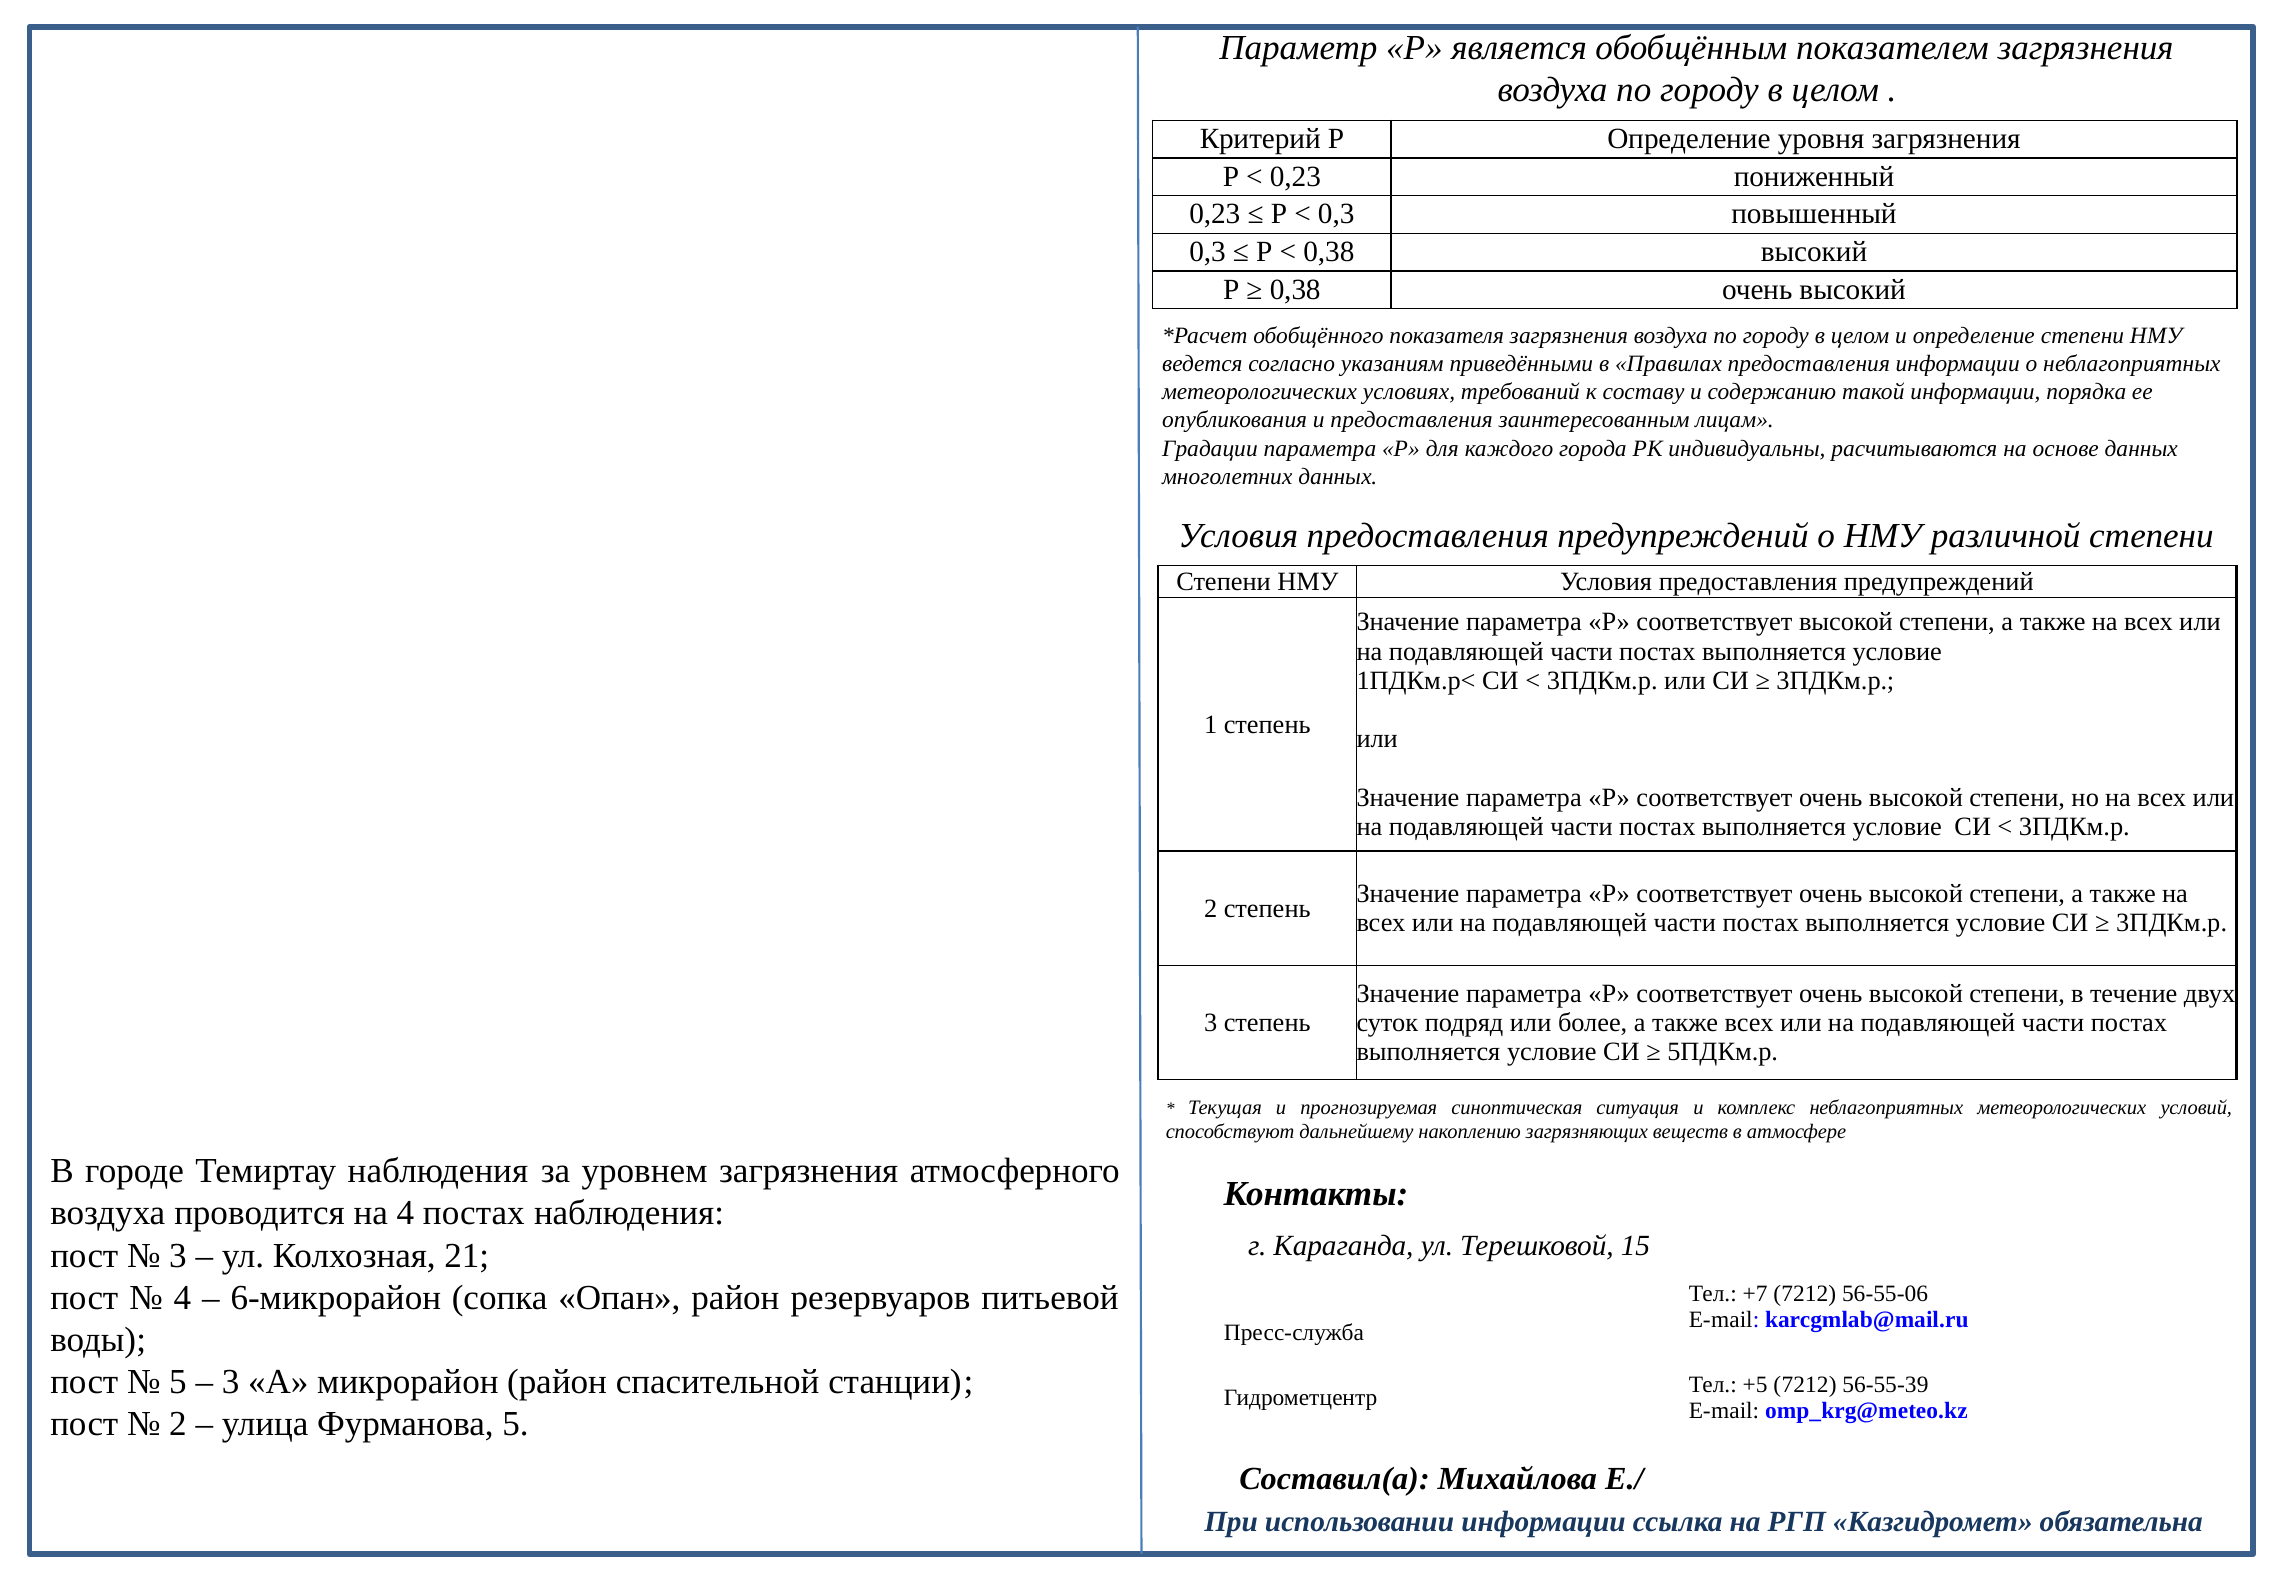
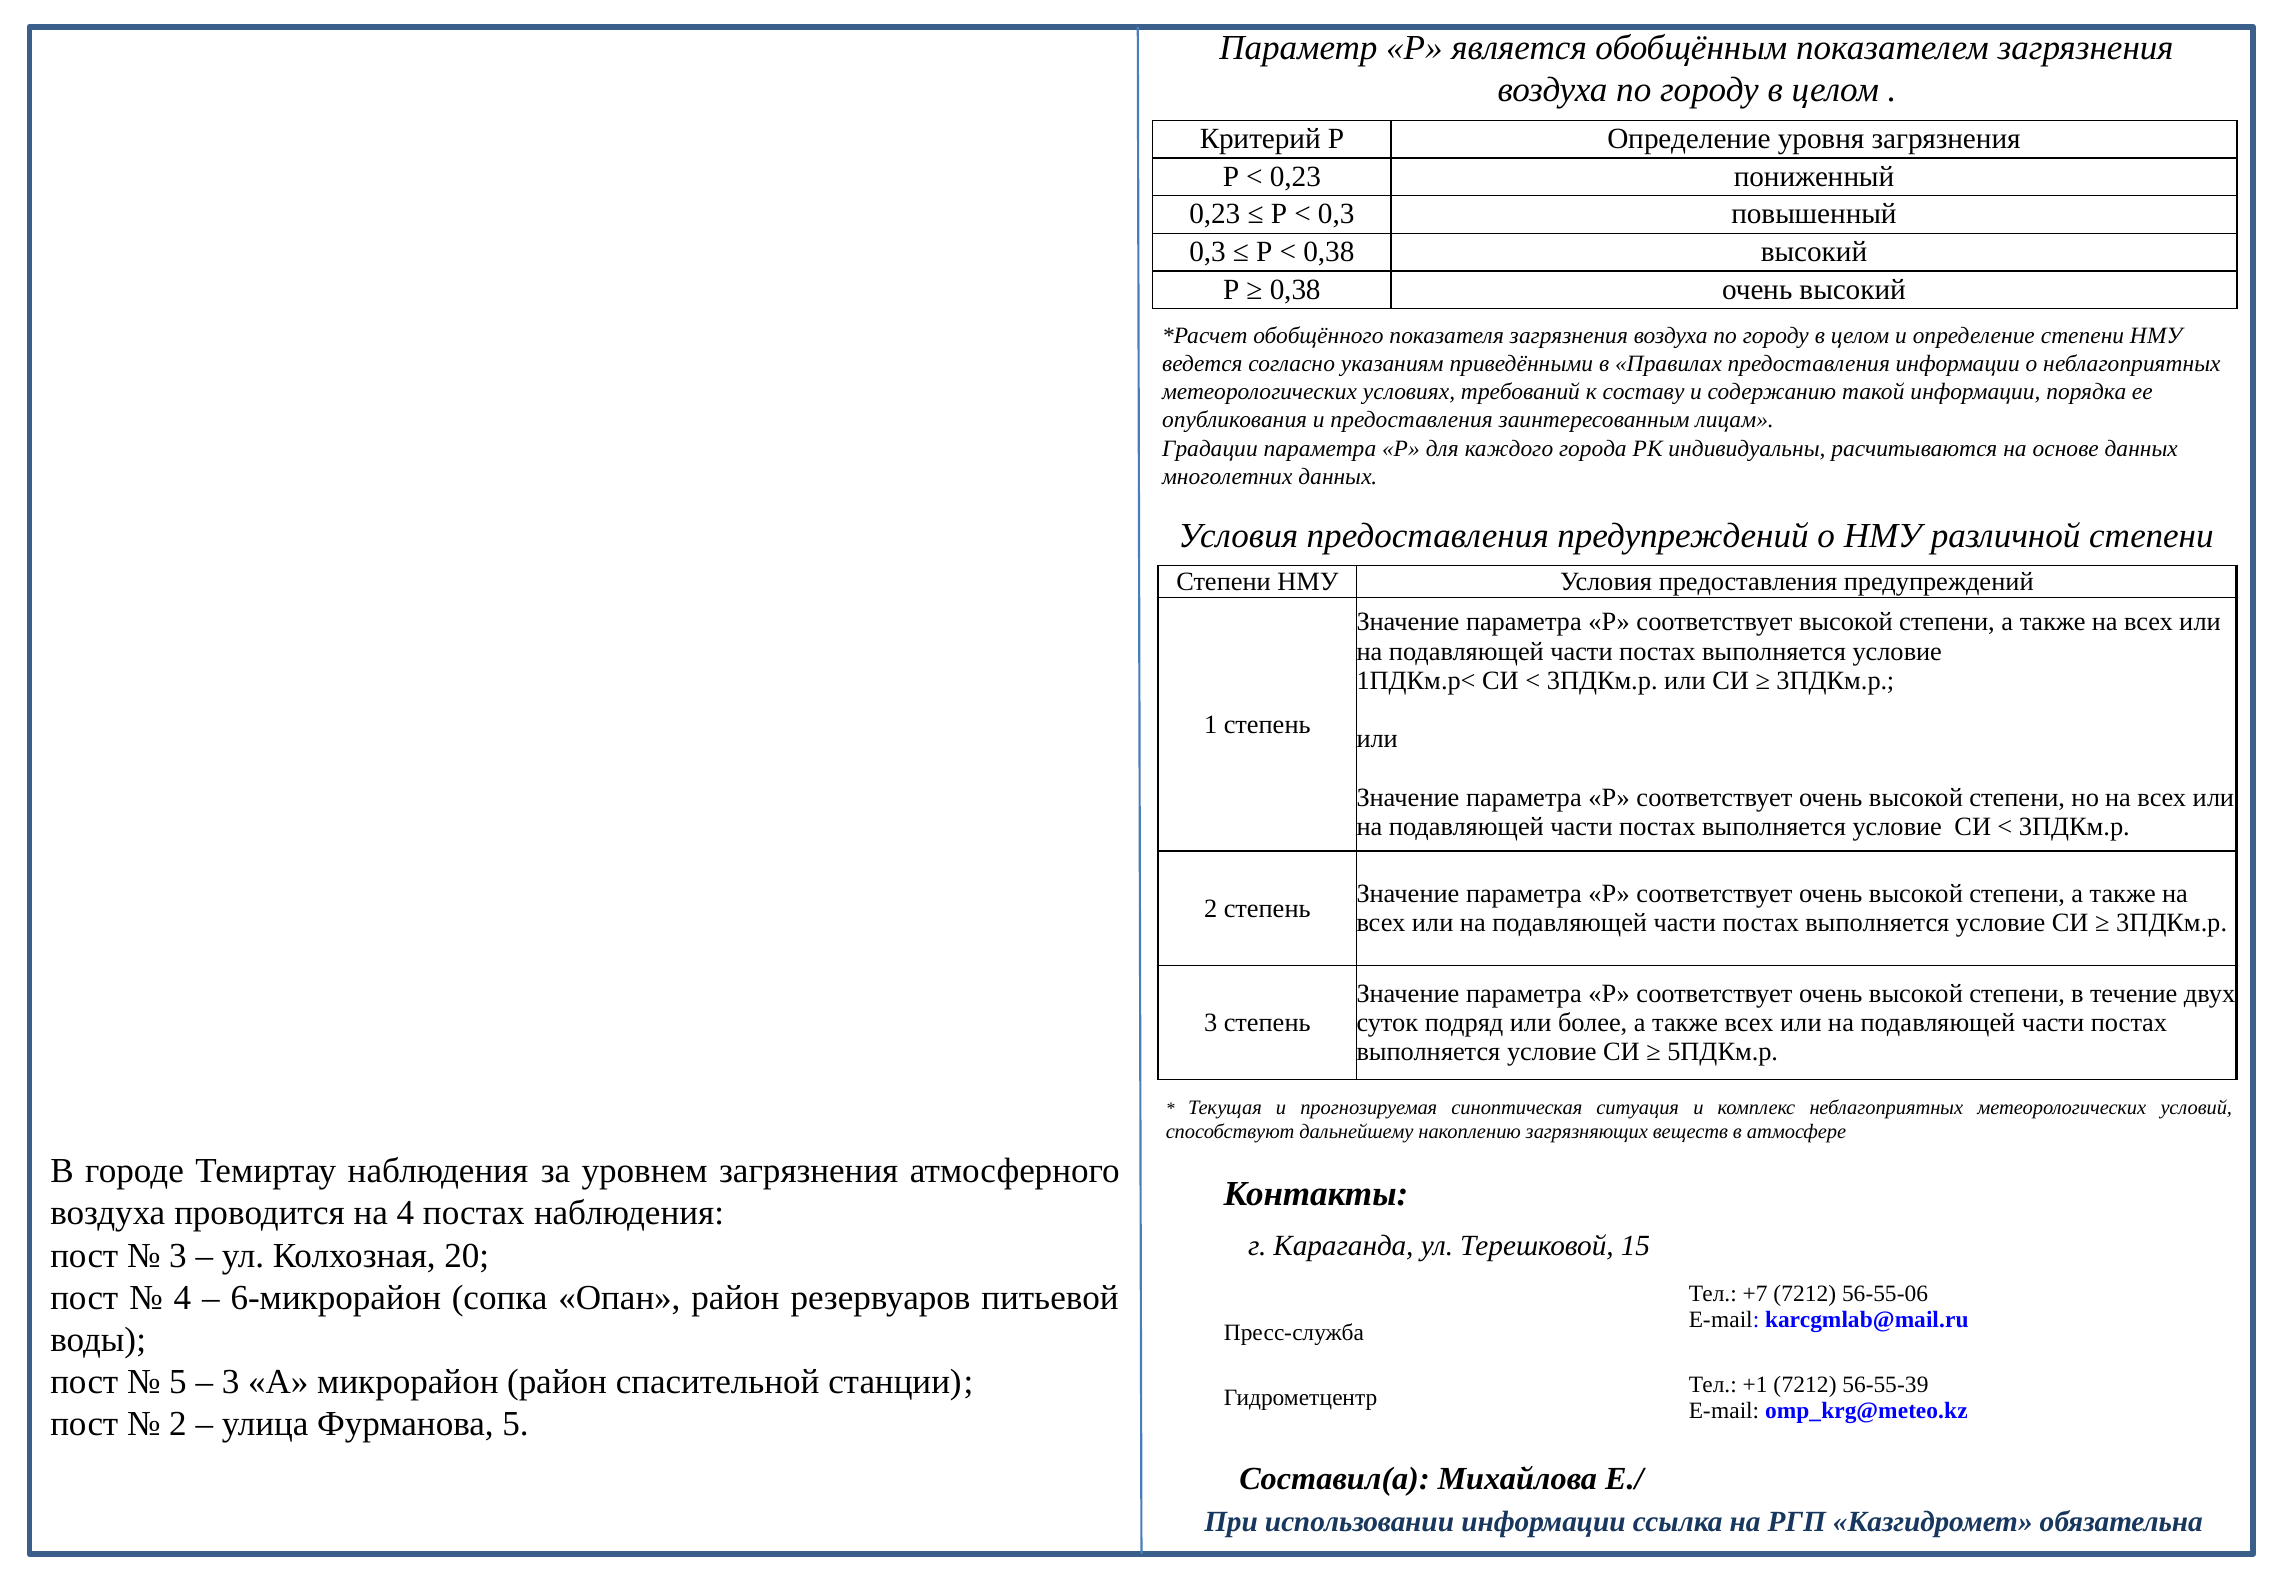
21: 21 -> 20 (467, 1255)
+5: +5 -> +1 (1755, 1385)
